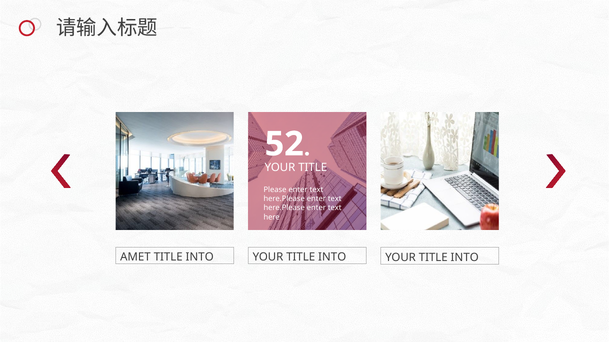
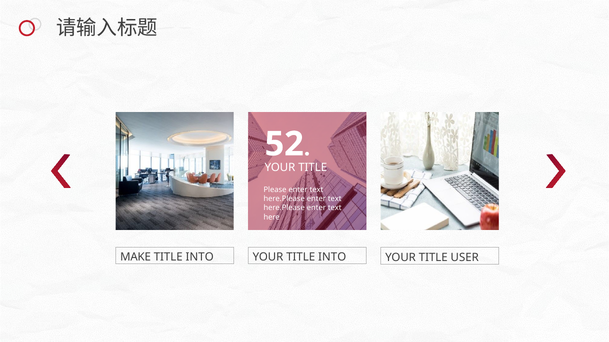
AMET: AMET -> MAKE (136, 257)
INTO: INTO -> USER (465, 258)
